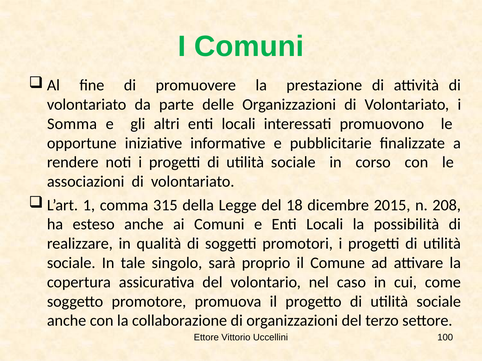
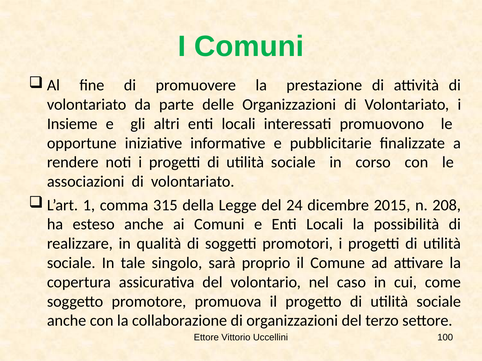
Somma: Somma -> Insieme (72, 124)
18: 18 -> 24 (294, 205)
